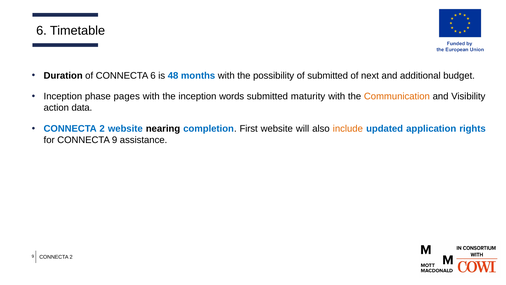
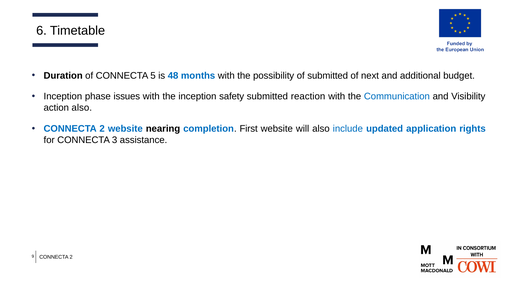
CONNECTA 6: 6 -> 5 (153, 75)
pages: pages -> issues (127, 96)
words: words -> safety (232, 96)
maturity: maturity -> reaction (308, 96)
Communication colour: orange -> blue (397, 96)
action data: data -> also (82, 108)
include colour: orange -> blue (348, 129)
CONNECTA 9: 9 -> 3 (115, 140)
